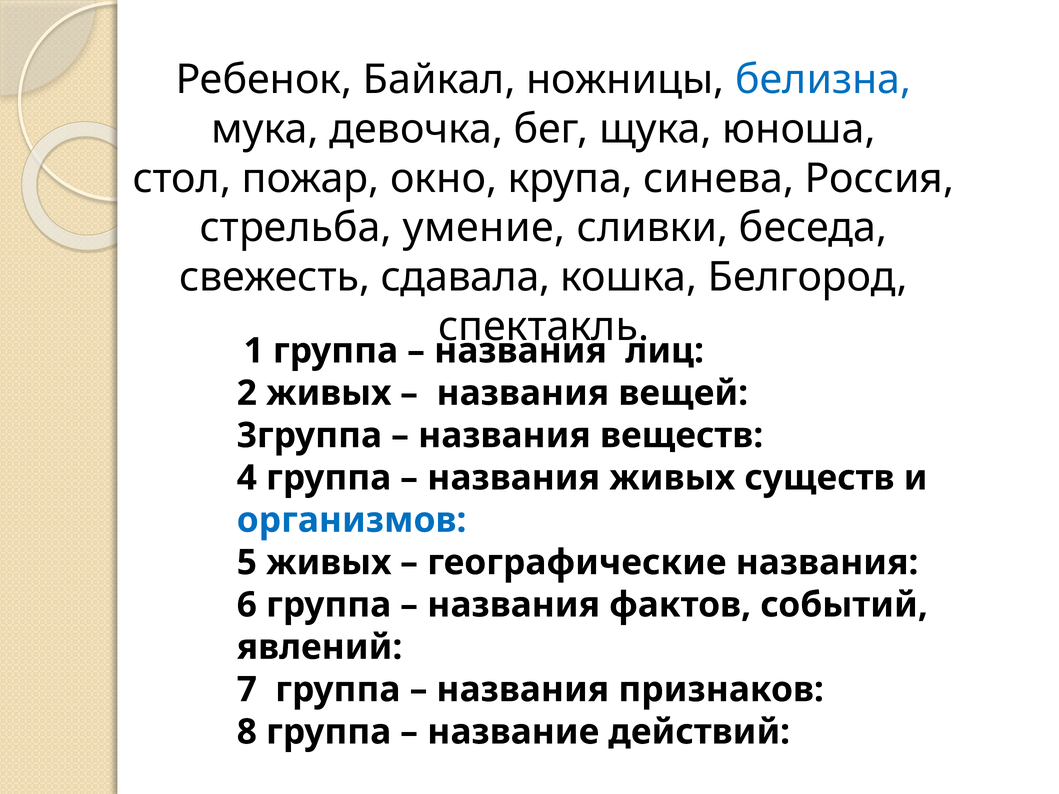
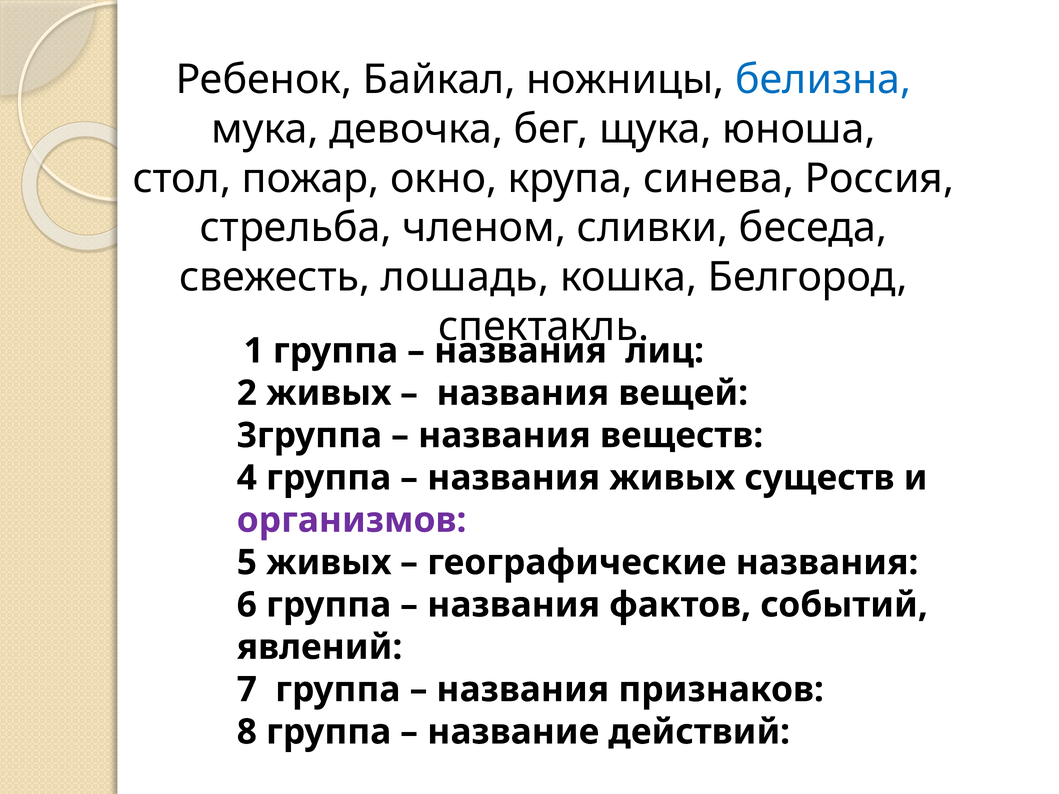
умение: умение -> членом (484, 228)
сдавала: сдавала -> лошадь (465, 277)
организмов colour: blue -> purple (352, 520)
